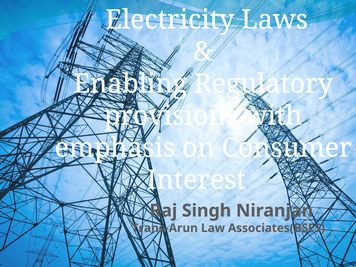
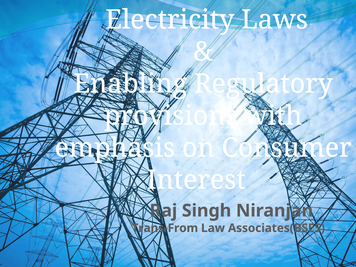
Trans-Arun: Trans-Arun -> Trans-From (165, 228)
